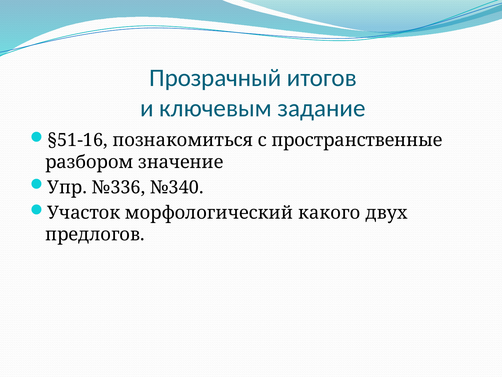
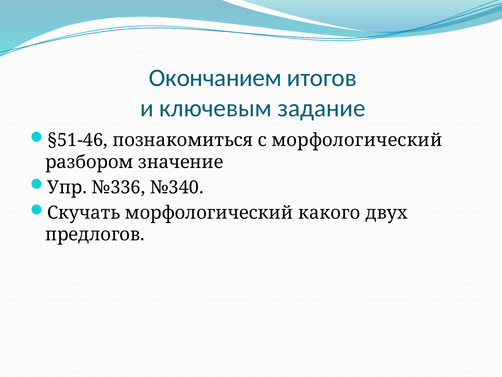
Прозрачный: Прозрачный -> Окончанием (215, 78)
§51-16: §51-16 -> §51-46 (78, 140)
с пространственные: пространственные -> морфологический (357, 140)
Участок: Участок -> Скучать (84, 213)
